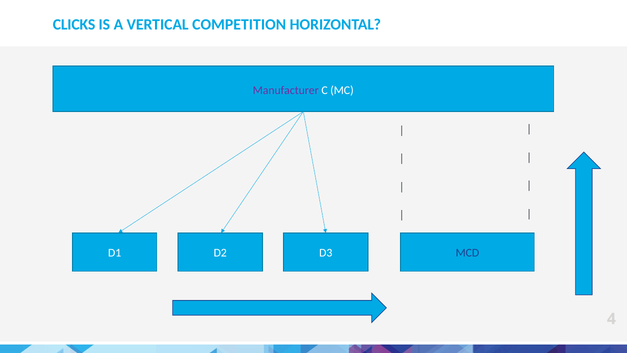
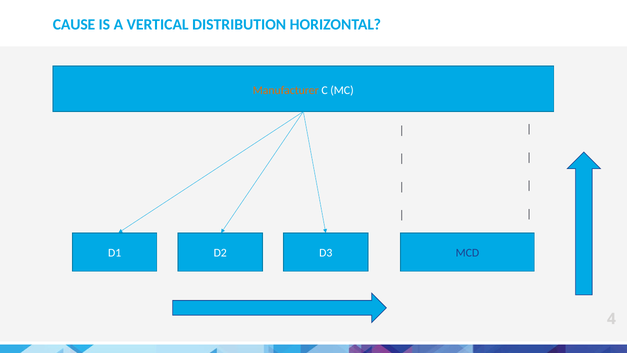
CLICKS: CLICKS -> CAUSE (74, 25)
COMPETITION: COMPETITION -> DISTRIBUTION (239, 25)
Manufacturer colour: purple -> orange (286, 90)
